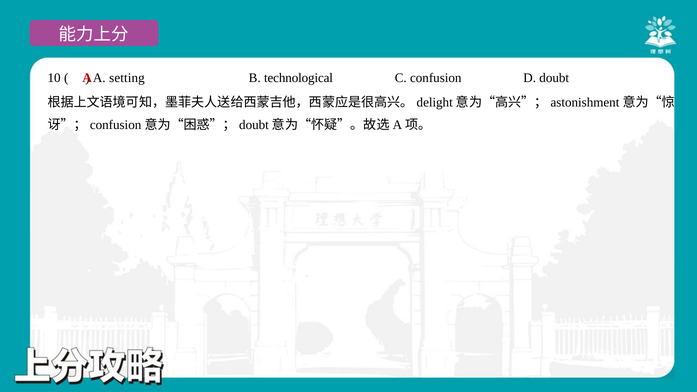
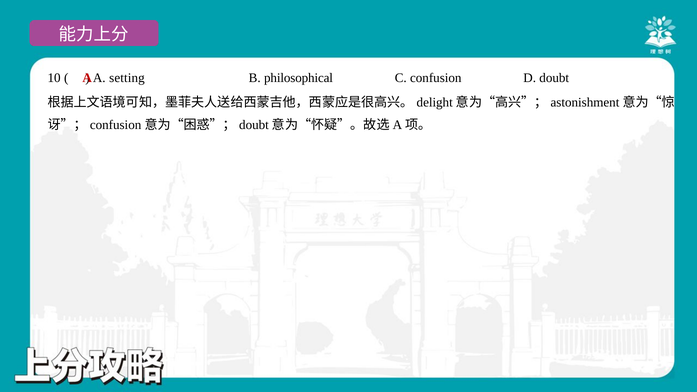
technological: technological -> philosophical (299, 78)
